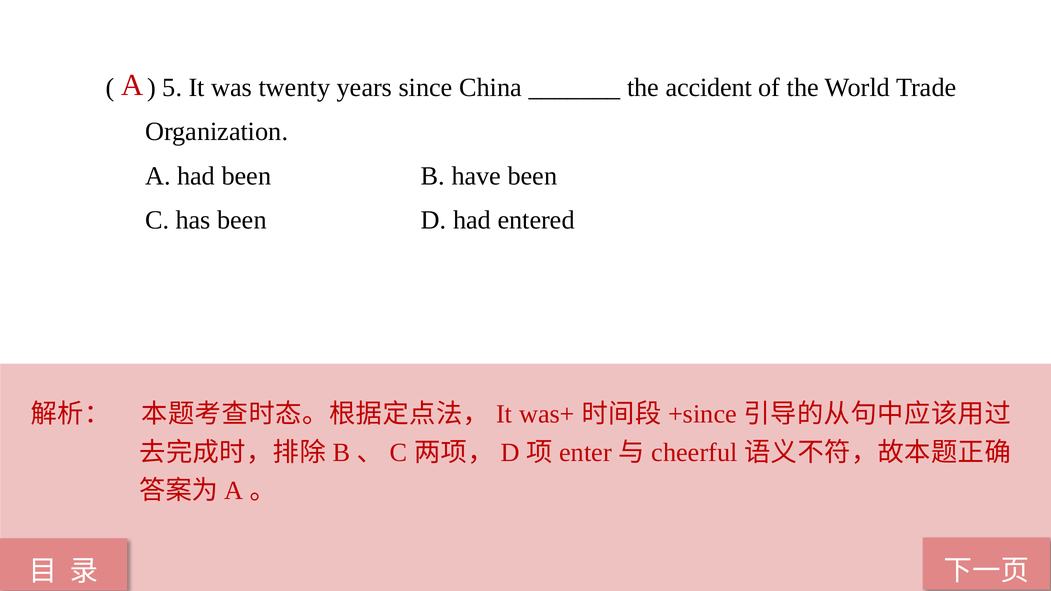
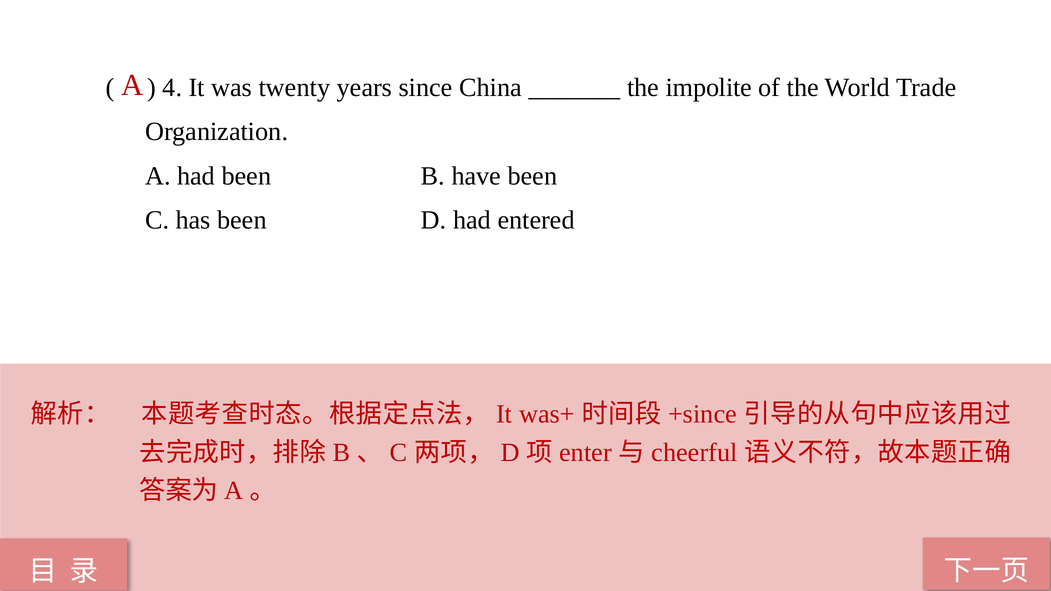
5: 5 -> 4 (172, 88)
accident: accident -> impolite (709, 88)
